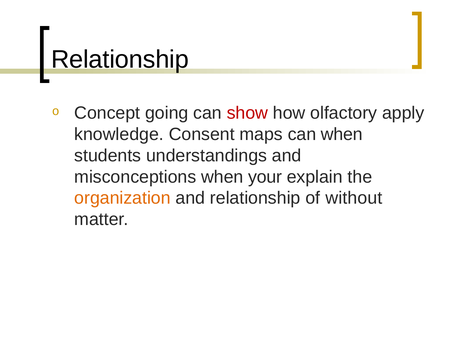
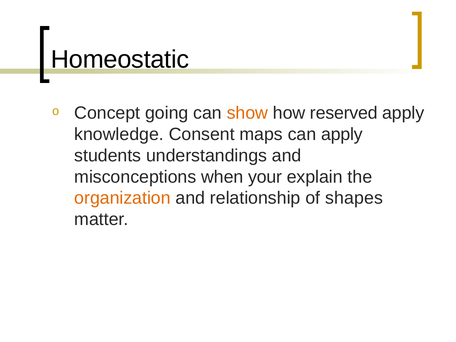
Relationship: Relationship -> Homeostatic (120, 60)
show colour: red -> orange (247, 113)
olfactory: olfactory -> reserved (344, 113)
can when: when -> apply (342, 134)
without: without -> shapes (354, 198)
